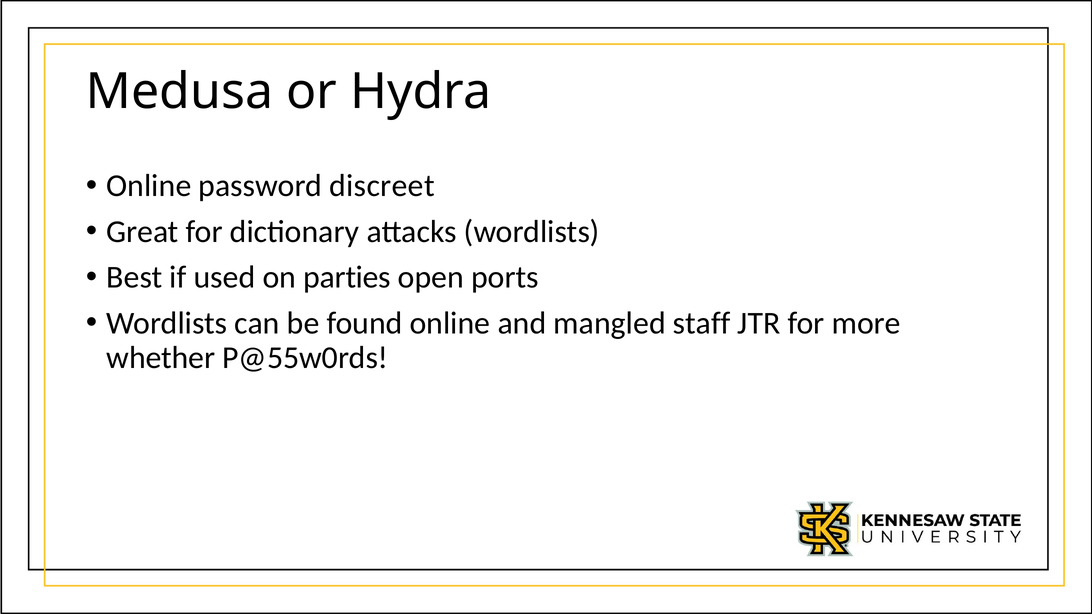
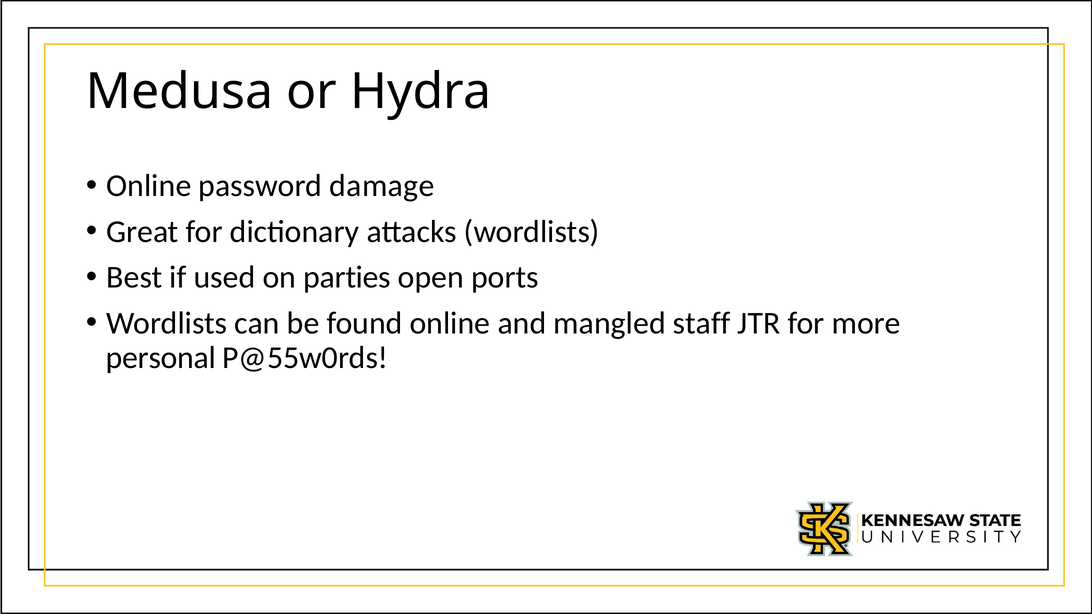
discreet: discreet -> damage (382, 186)
whether: whether -> personal (161, 358)
